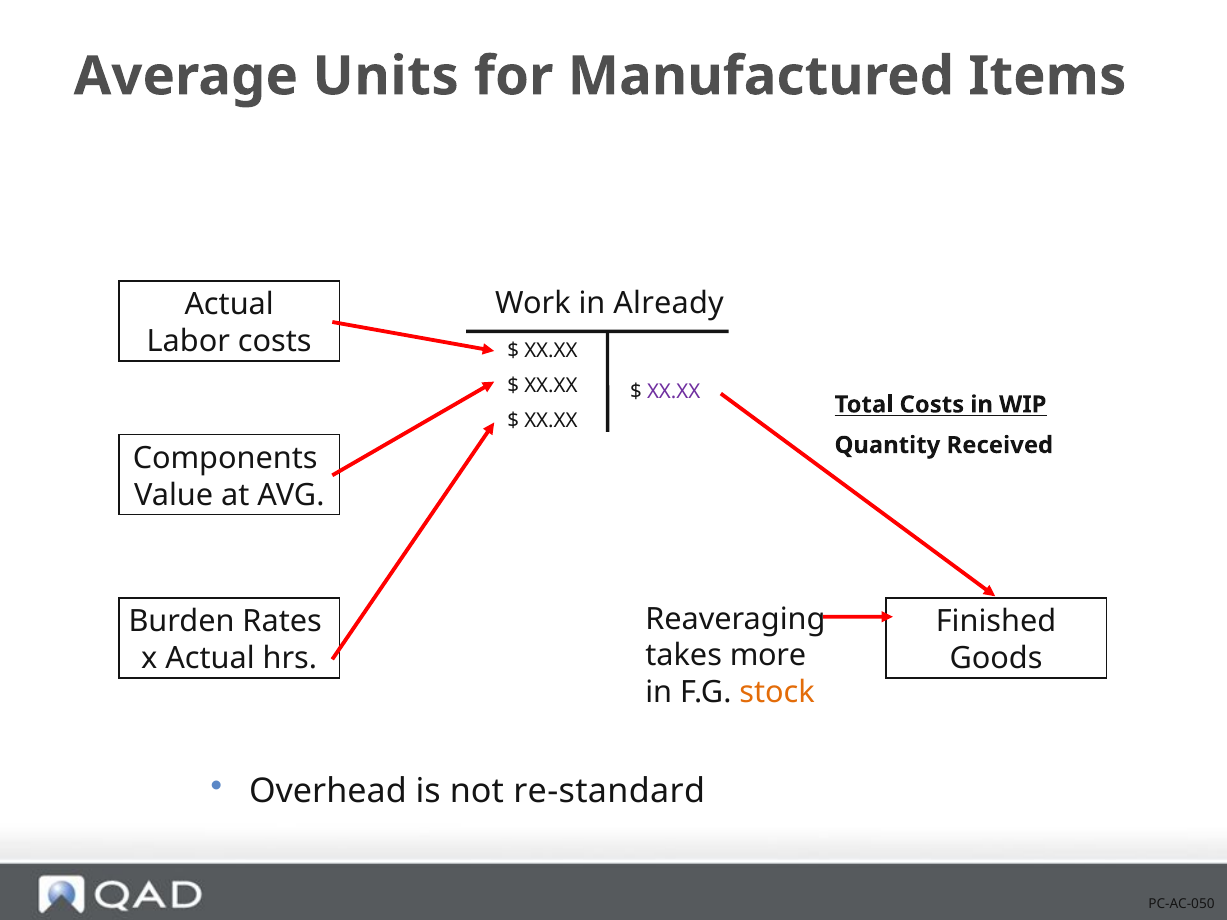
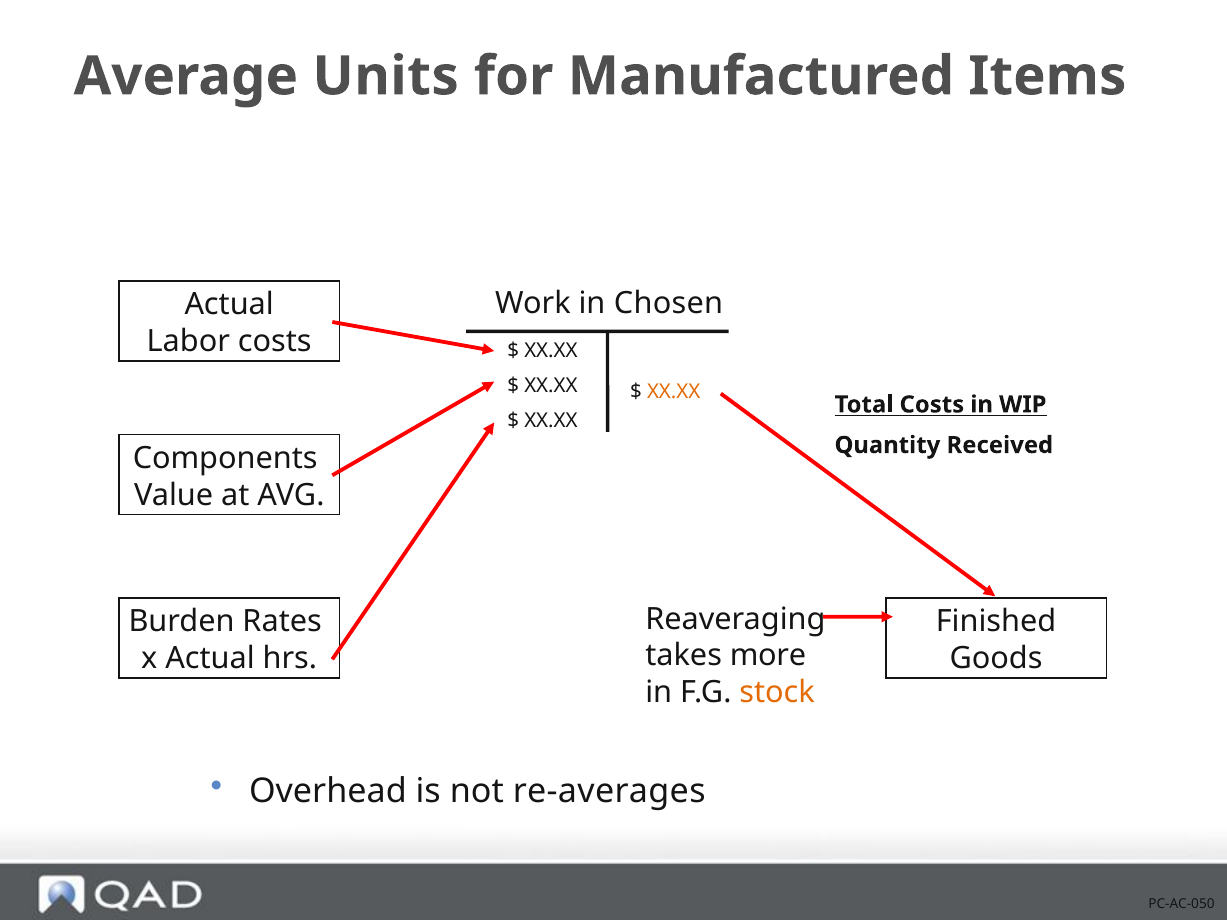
Already: Already -> Chosen (669, 304)
XX.XX colour: purple -> orange (674, 392)
re-standard: re-standard -> re-averages (609, 792)
